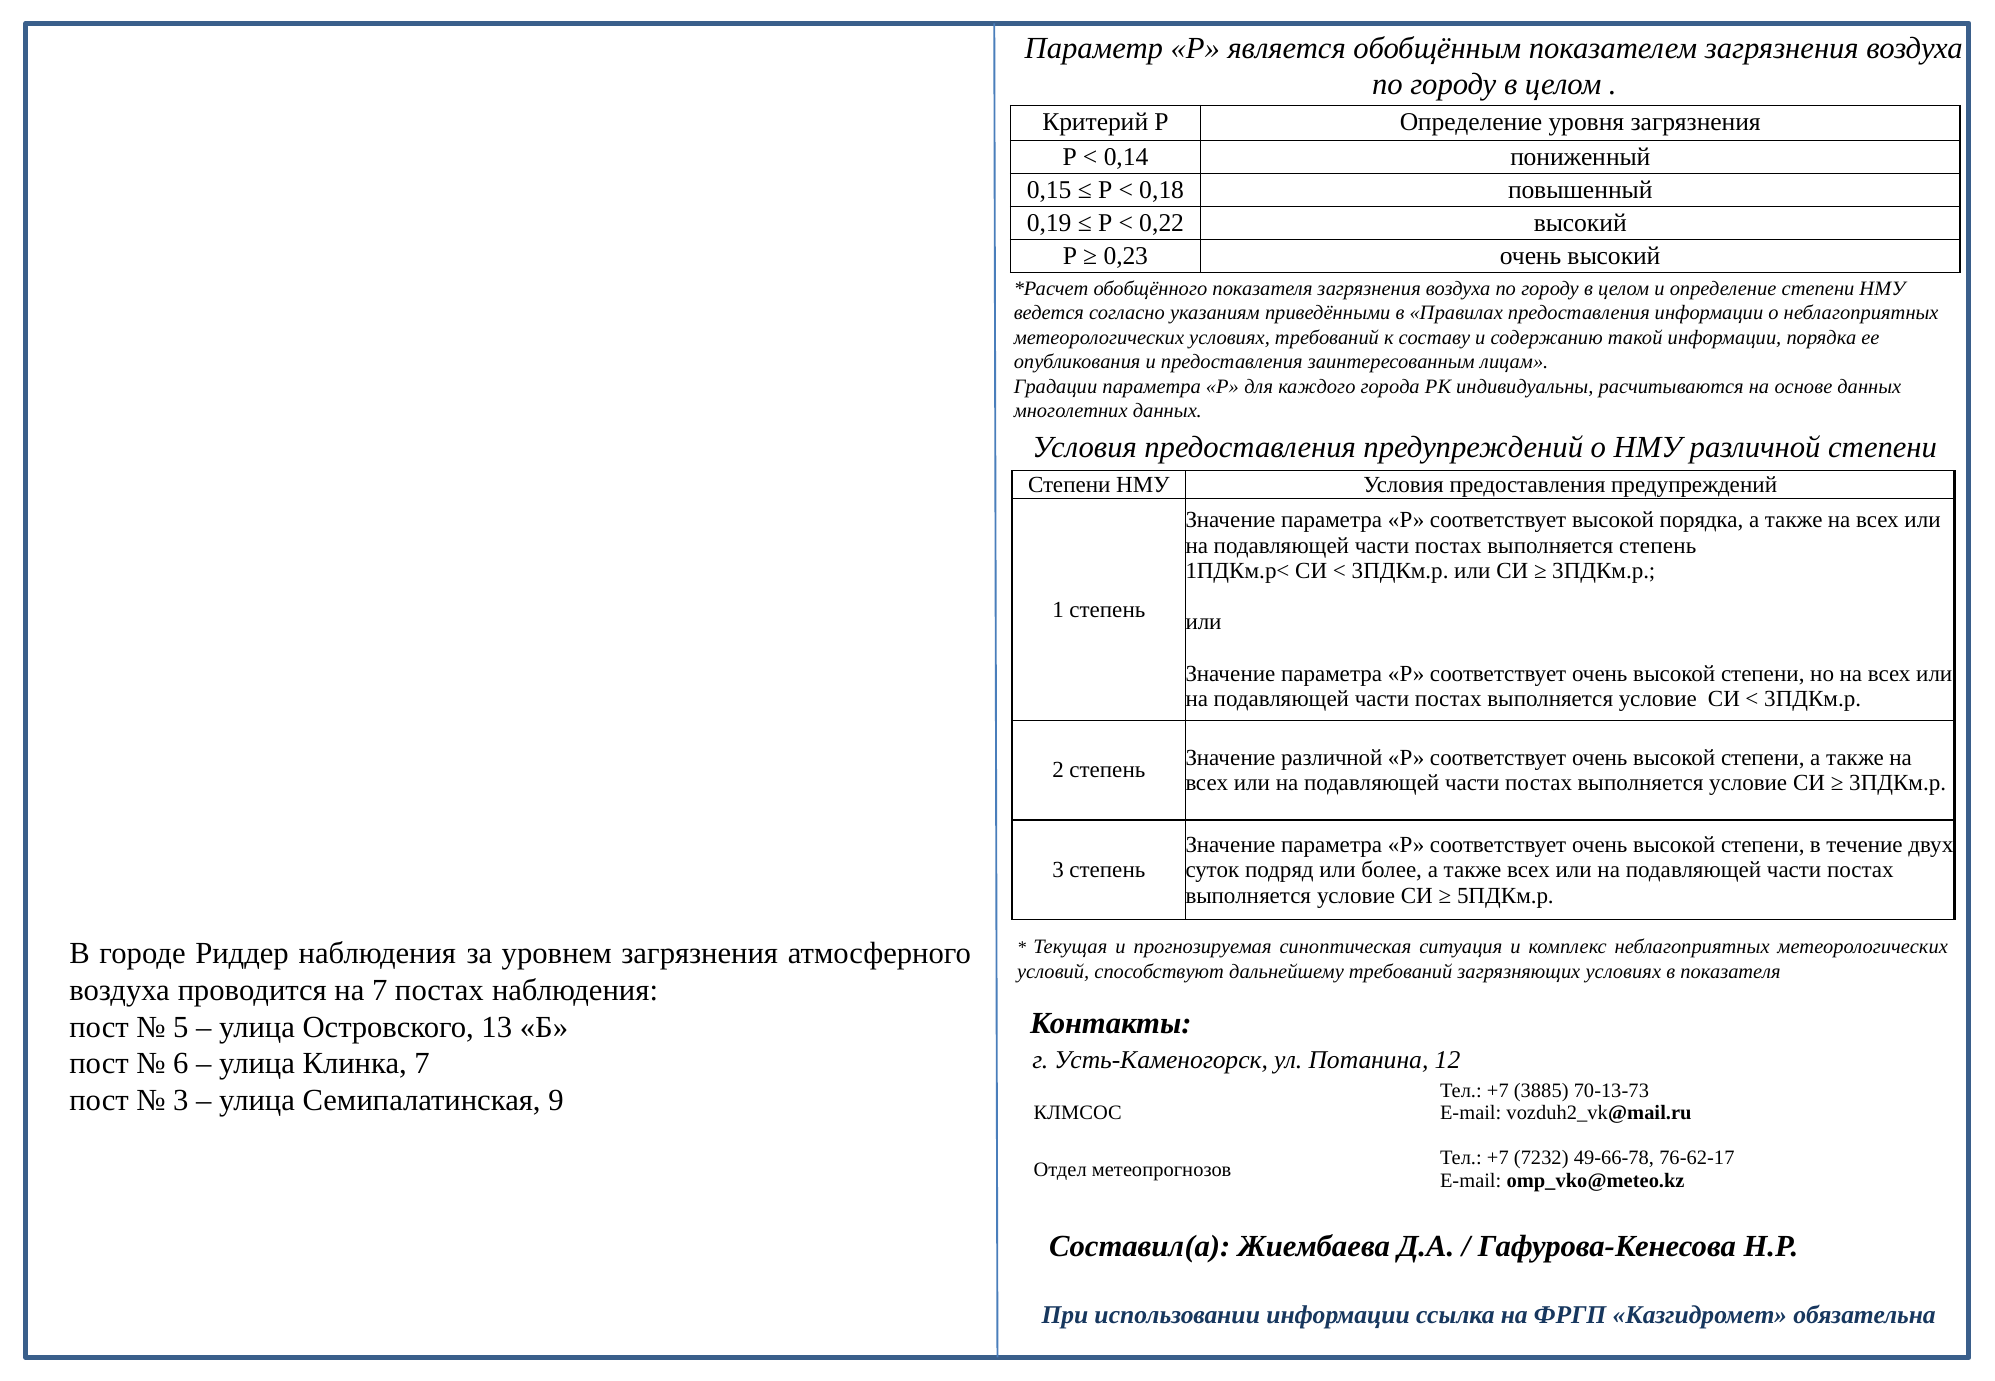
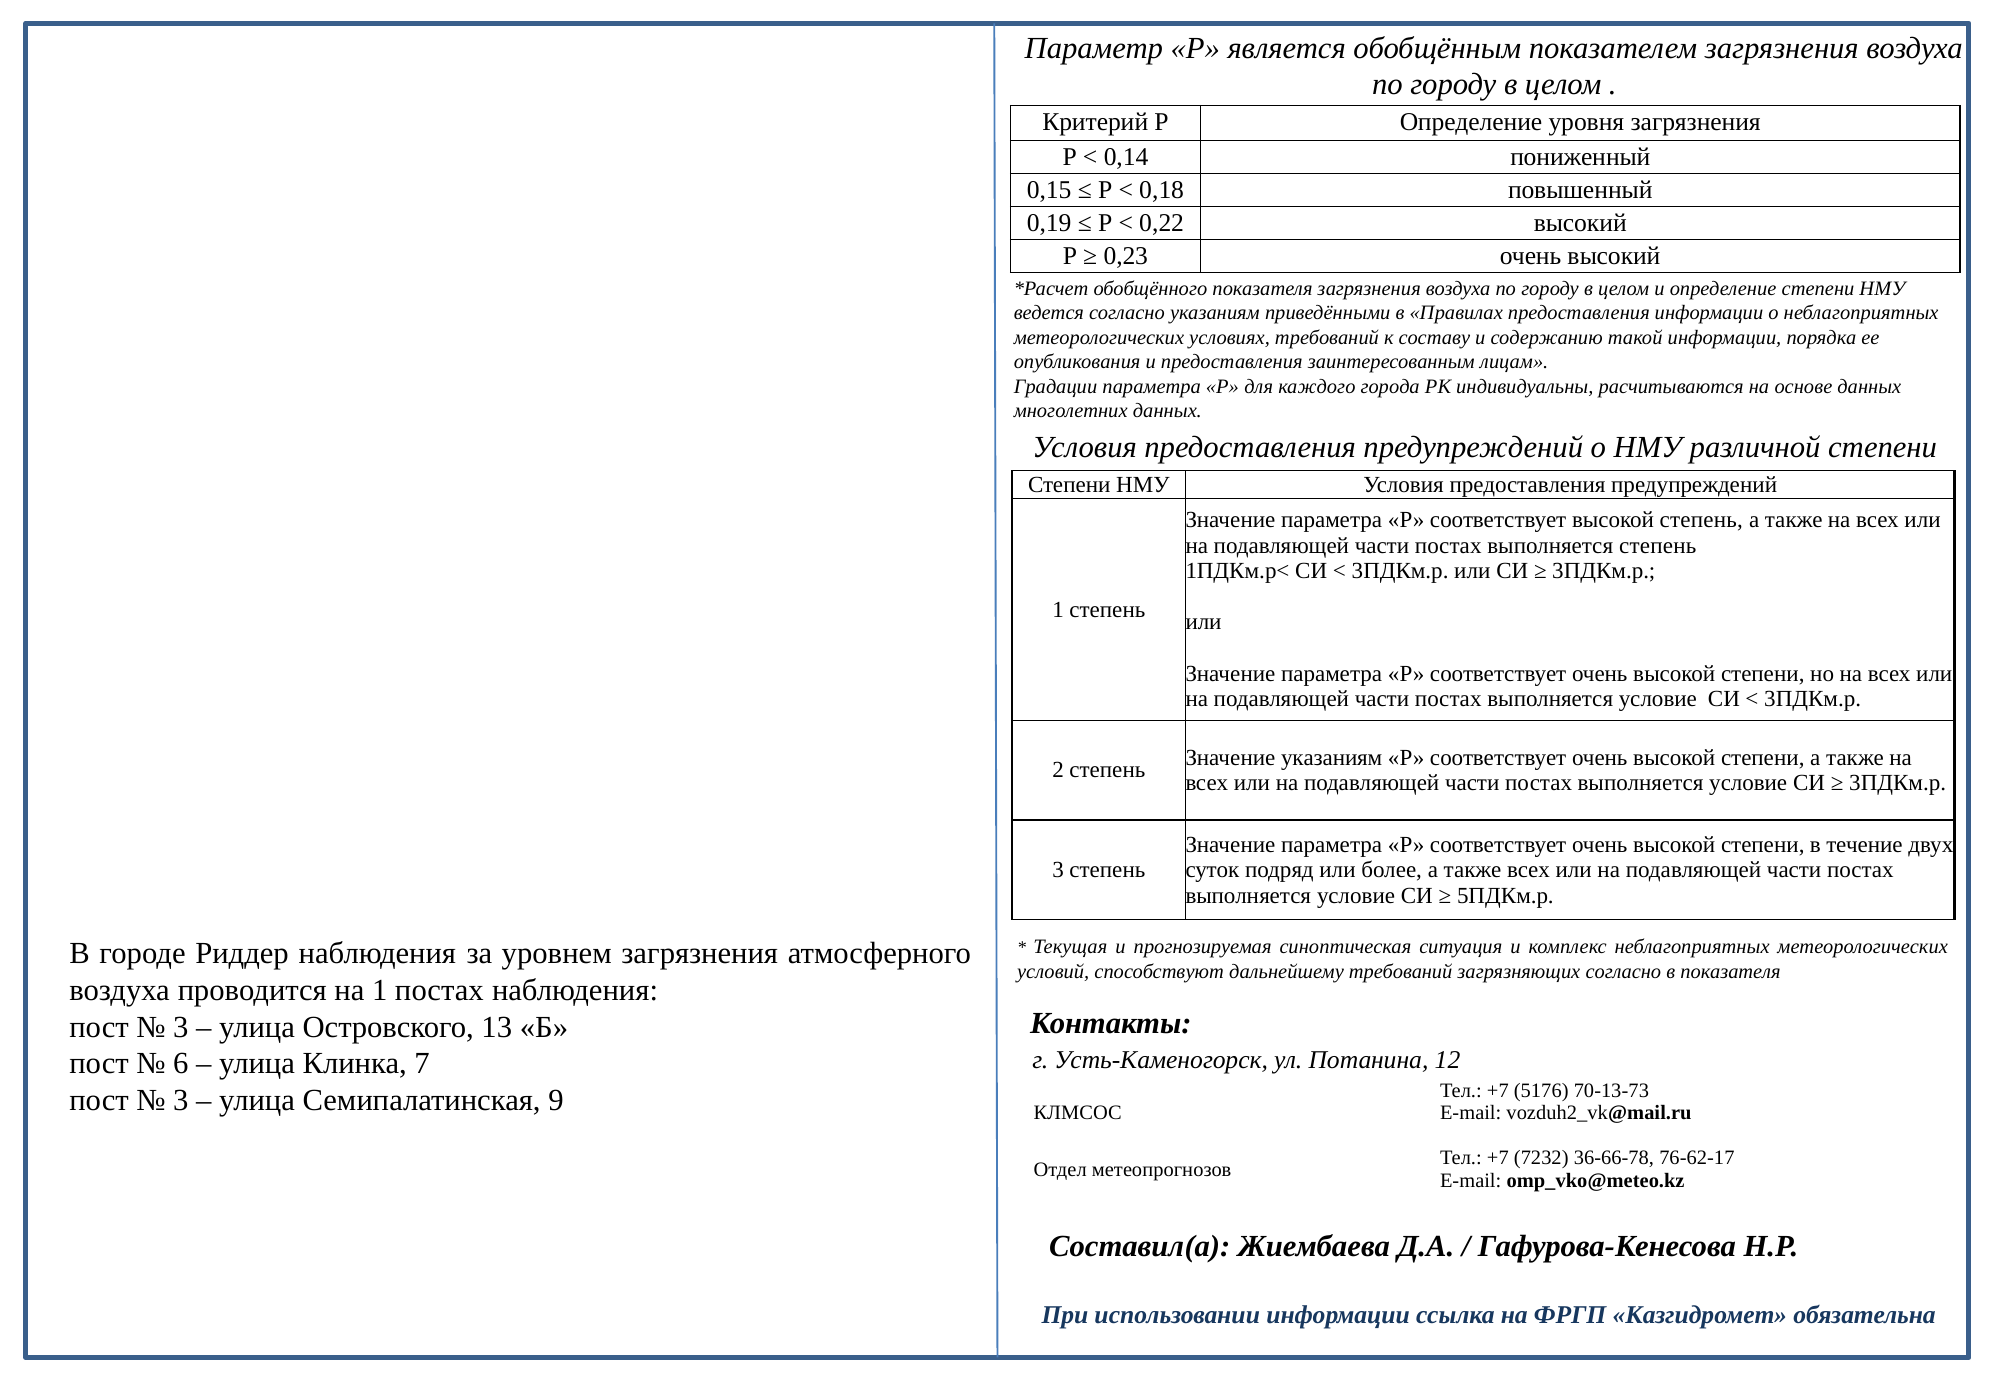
высокой порядка: порядка -> степень (1701, 520)
Значение различной: различной -> указаниям (1332, 758)
загрязняющих условиях: условиях -> согласно (1623, 972)
на 7: 7 -> 1 (380, 990)
5: 5 -> 3 (181, 1027)
3885: 3885 -> 5176 (1541, 1091)
49-66-78: 49-66-78 -> 36-66-78 (1614, 1158)
